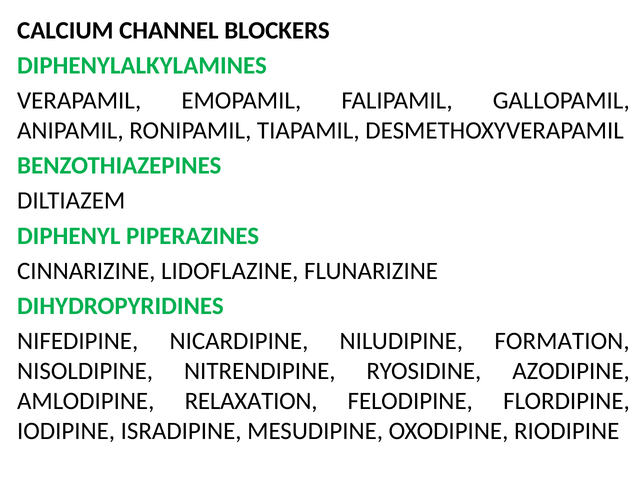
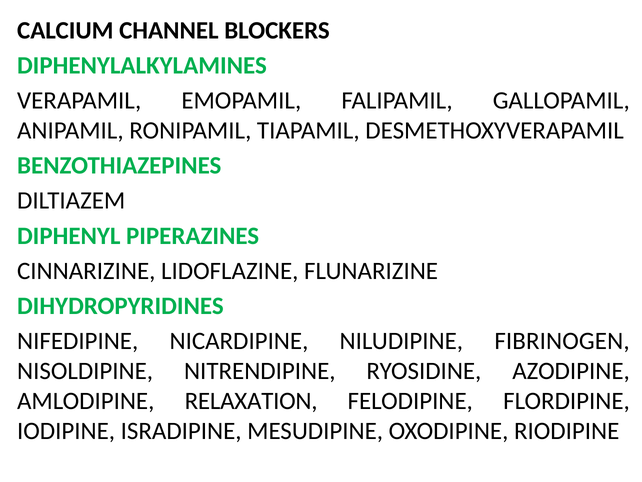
FORMATION: FORMATION -> FIBRINOGEN (562, 340)
